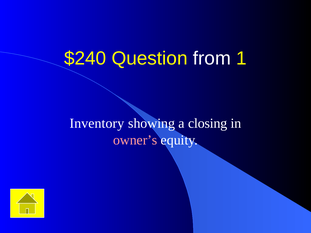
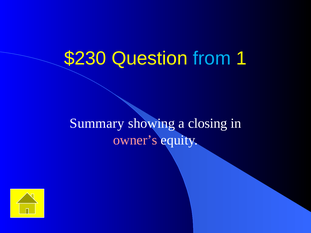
$240: $240 -> $230 (85, 58)
from colour: white -> light blue (212, 58)
Inventory: Inventory -> Summary (97, 124)
